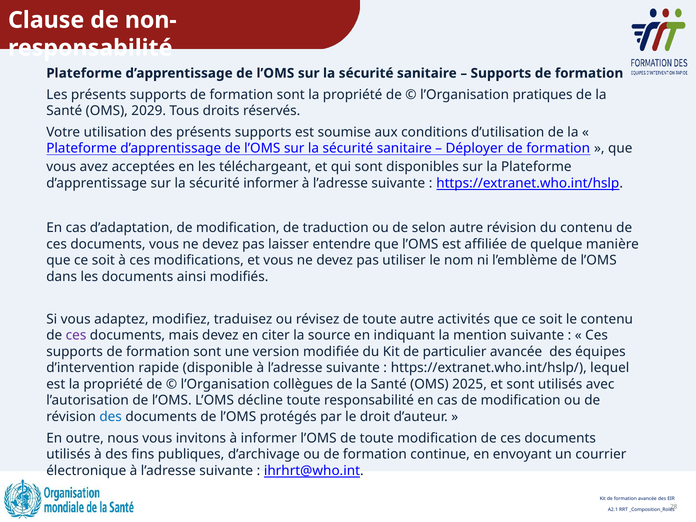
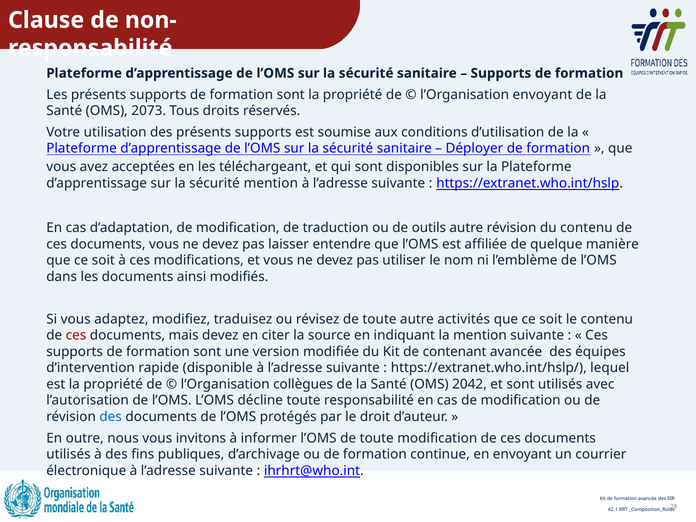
l’Organisation pratiques: pratiques -> envoyant (542, 95)
2029: 2029 -> 2073 (149, 111)
sécurité informer: informer -> mention (271, 183)
selon: selon -> outils (429, 228)
ces colour: purple -> red (76, 336)
particulier: particulier -> contenant (455, 352)
2025: 2025 -> 2042 (470, 384)
